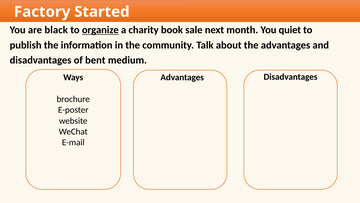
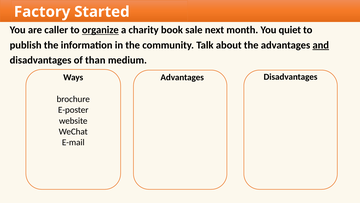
black: black -> caller (56, 30)
and underline: none -> present (321, 45)
bent: bent -> than (95, 60)
